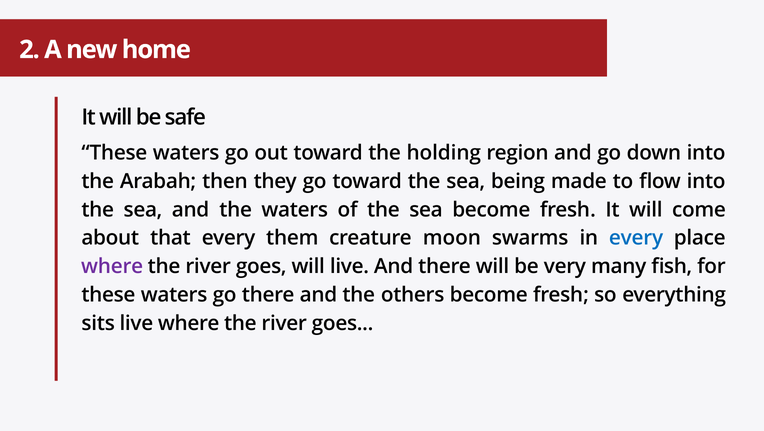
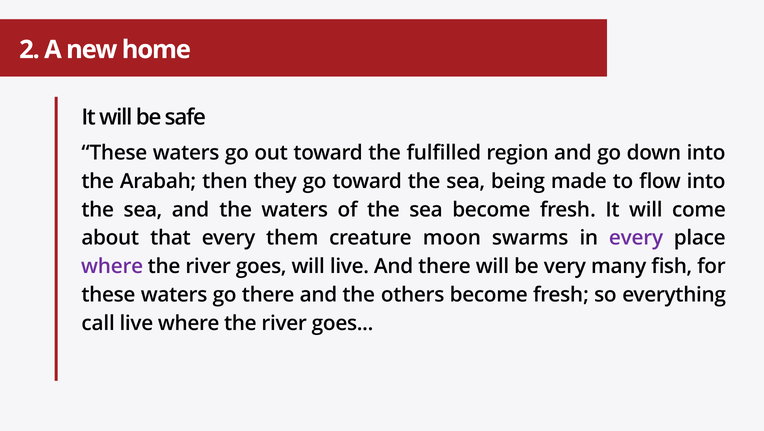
holding: holding -> fulfilled (444, 153)
every colour: blue -> purple (636, 238)
sits: sits -> call (98, 323)
